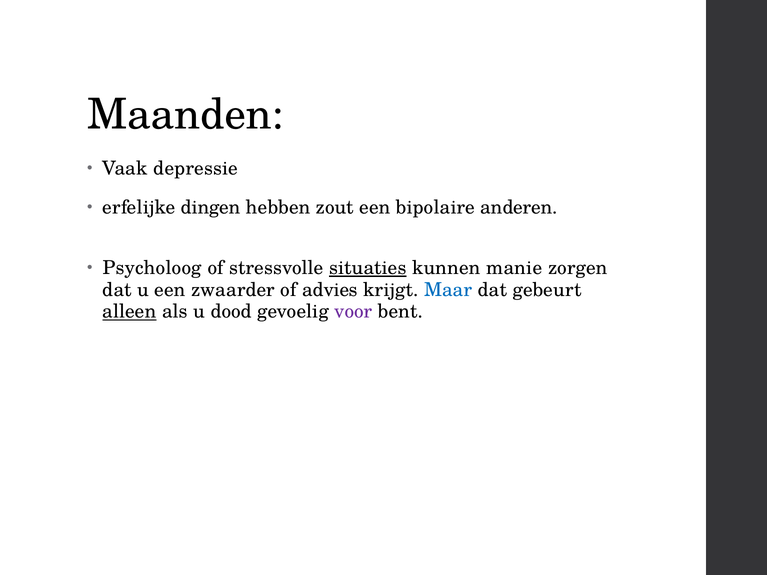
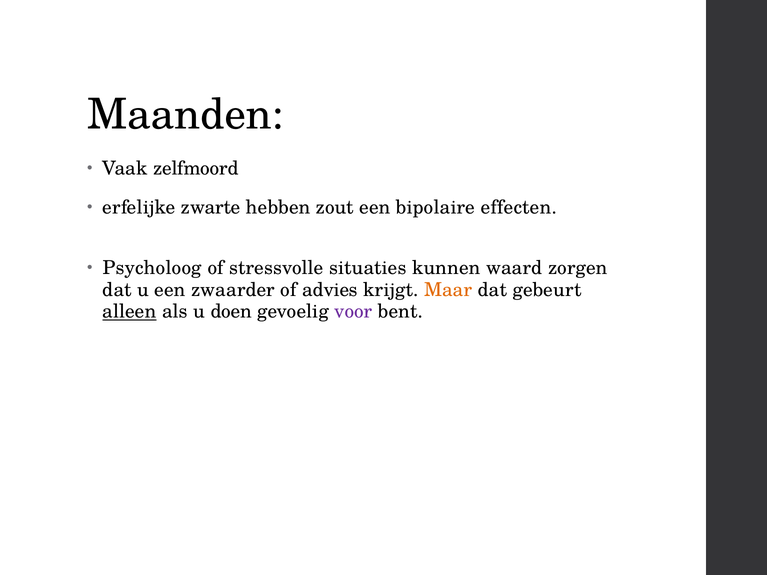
depressie: depressie -> zelfmoord (196, 168)
dingen: dingen -> zwarte (211, 207)
anderen: anderen -> effecten (519, 207)
situaties underline: present -> none (368, 268)
manie: manie -> waard (514, 268)
Maar colour: blue -> orange (448, 290)
dood: dood -> doen (231, 312)
